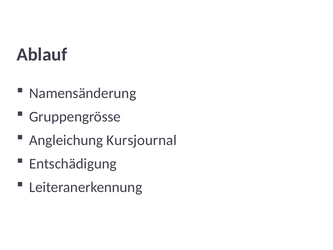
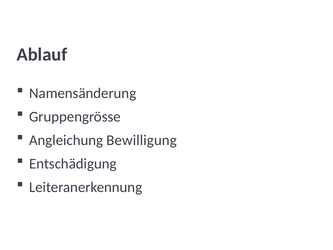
Kursjournal: Kursjournal -> Bewilligung (142, 140)
